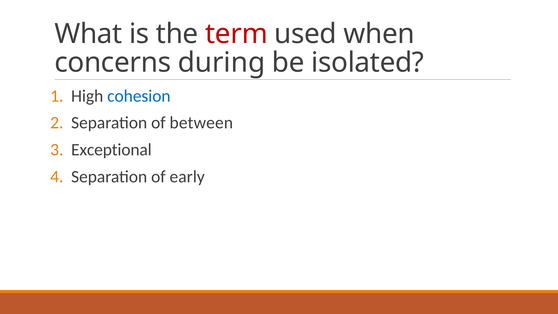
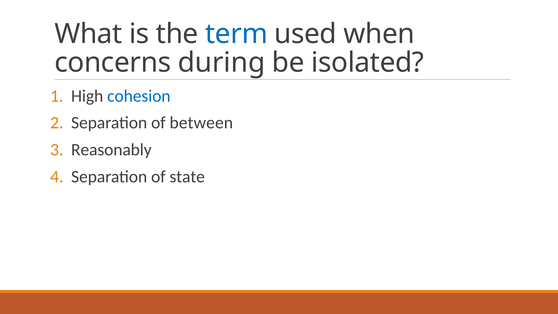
term colour: red -> blue (236, 34)
Exceptional: Exceptional -> Reasonably (111, 150)
early: early -> state (187, 177)
